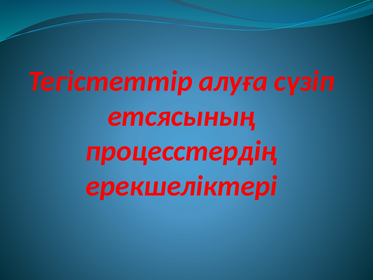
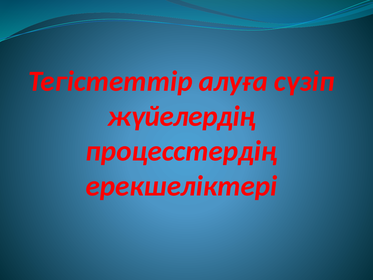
етсясының: етсясының -> жүйелердiң (182, 116)
